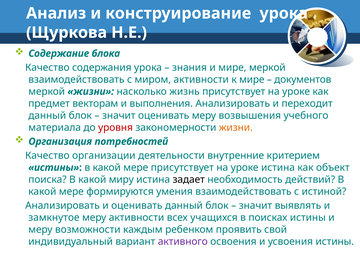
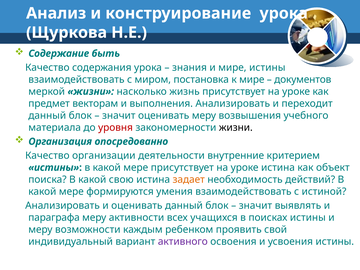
блока: блока -> быть (106, 54)
мире меркой: меркой -> истины (267, 68)
миром активности: активности -> постановка (201, 80)
жизни colour: orange -> black (236, 128)
потребностей: потребностей -> опосредованно (131, 142)
миру: миру -> свою (121, 180)
задает colour: black -> orange (189, 180)
замкнутое: замкнутое -> параграфа (54, 218)
